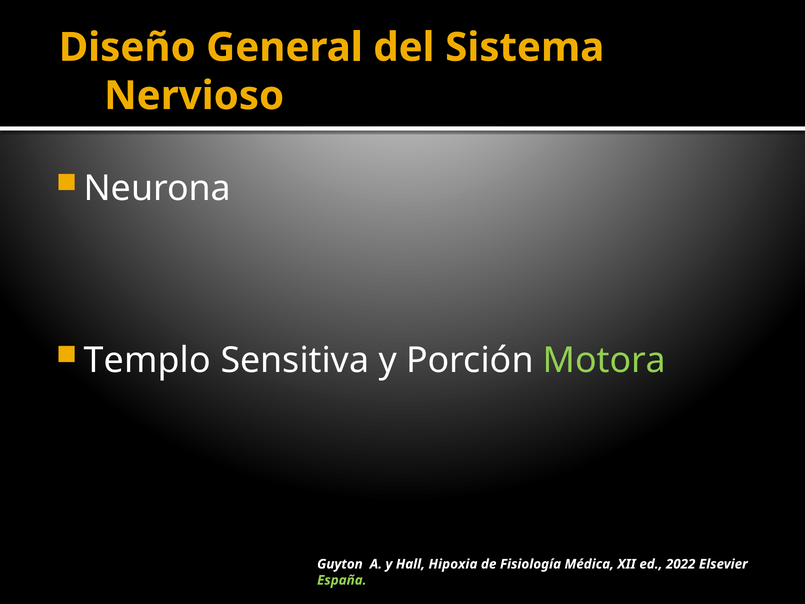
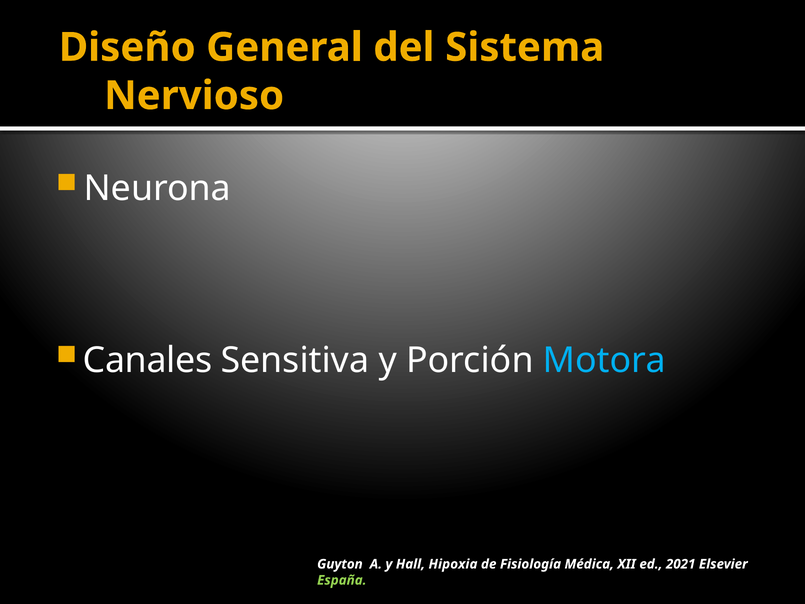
Templo: Templo -> Canales (148, 360)
Motora colour: light green -> light blue (604, 360)
2022: 2022 -> 2021 (681, 564)
